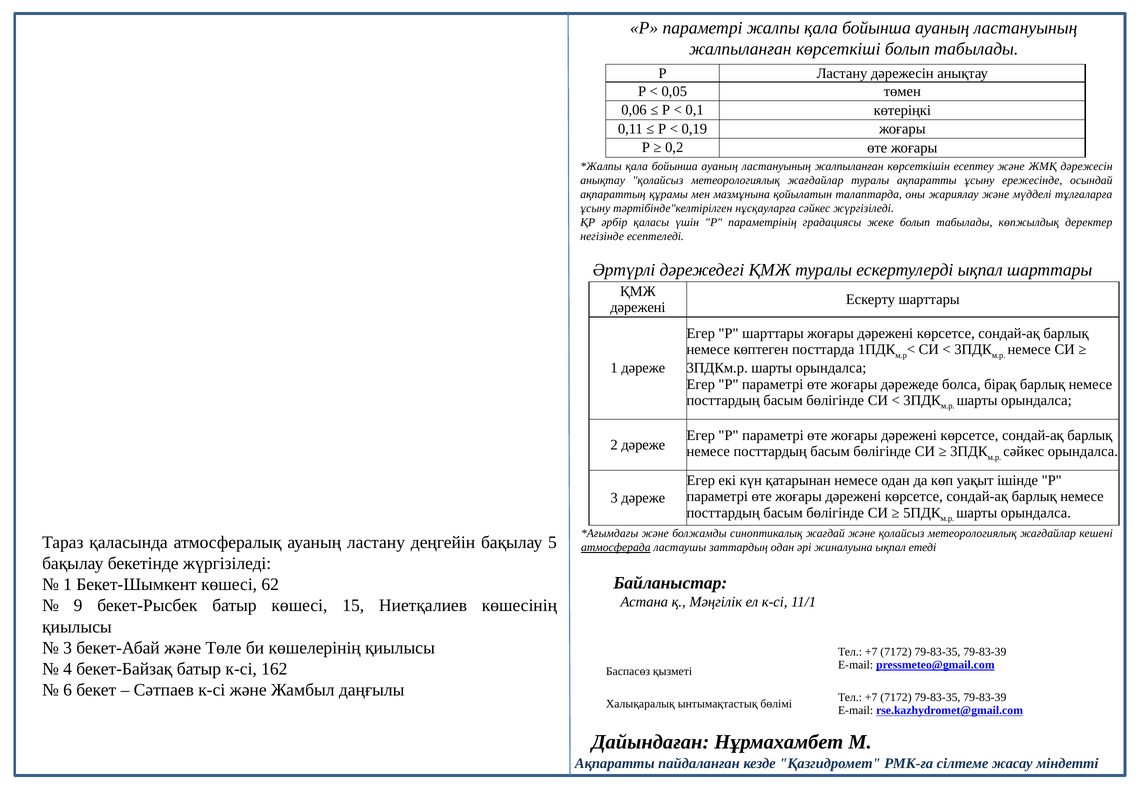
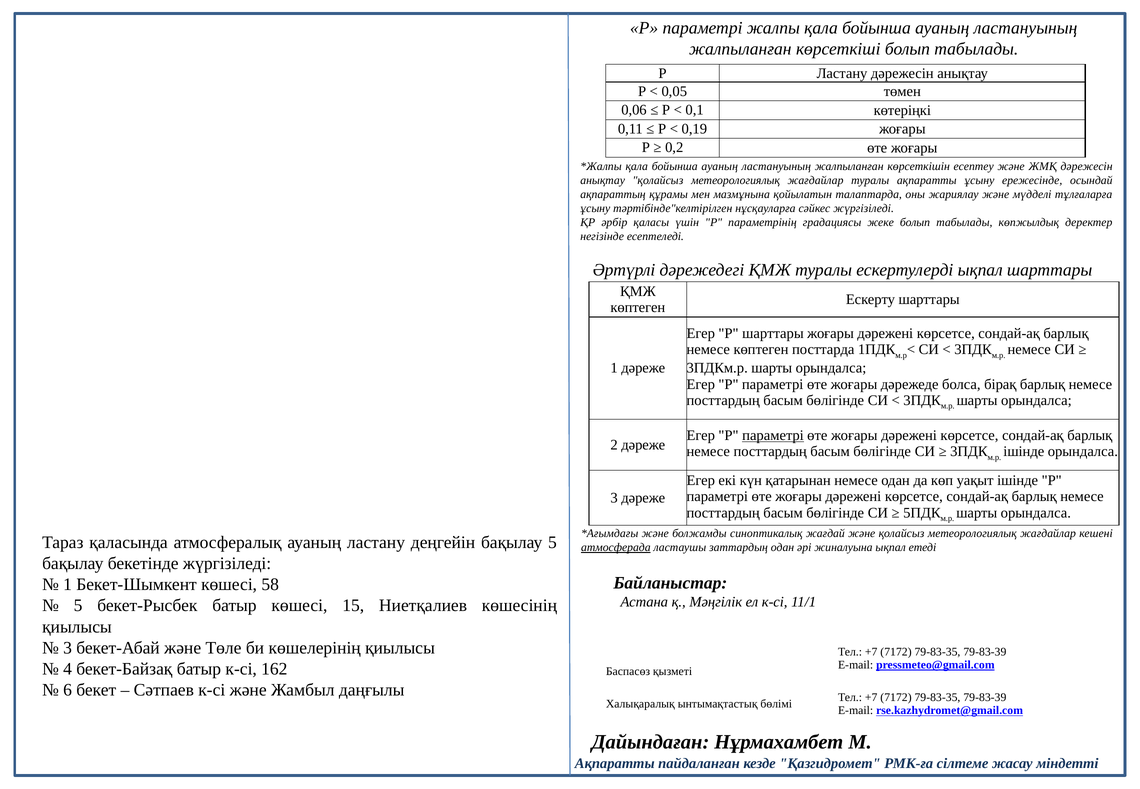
дәрежені: дәрежені -> көптеген (638, 308)
параметрі underline: none -> present (773, 436)
сәйкес: сәйкес -> ішінде (1024, 452)
62: 62 -> 58 (270, 585)
9: 9 -> 5 (78, 606)
